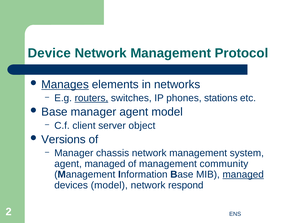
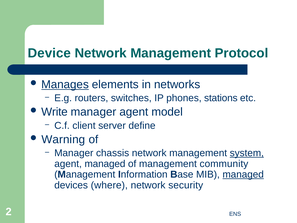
routers underline: present -> none (91, 98)
Base: Base -> Write (55, 112)
object: object -> define (142, 125)
Versions: Versions -> Warning (63, 139)
system underline: none -> present (247, 153)
devices model: model -> where (109, 185)
respond: respond -> security (186, 185)
